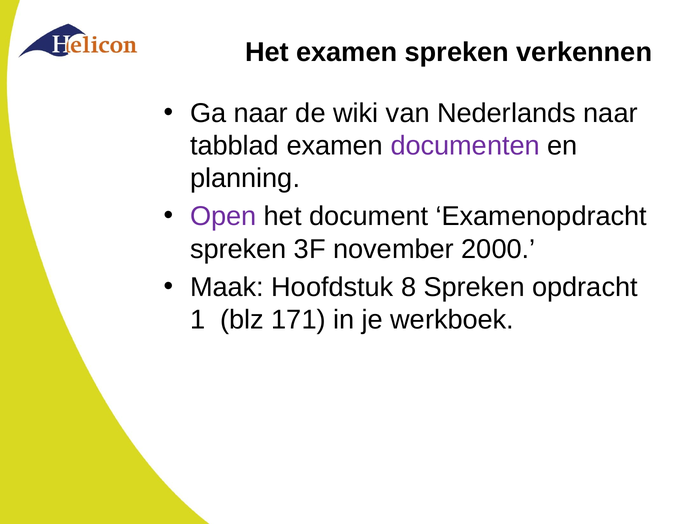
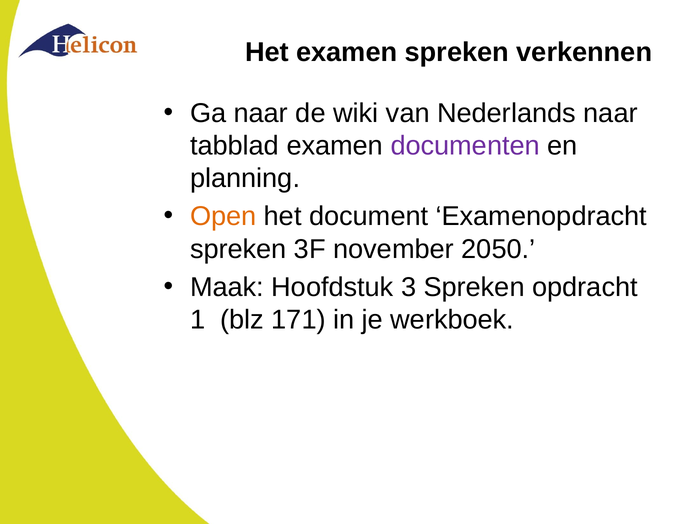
Open colour: purple -> orange (223, 217)
2000: 2000 -> 2050 (498, 249)
8: 8 -> 3 (409, 287)
